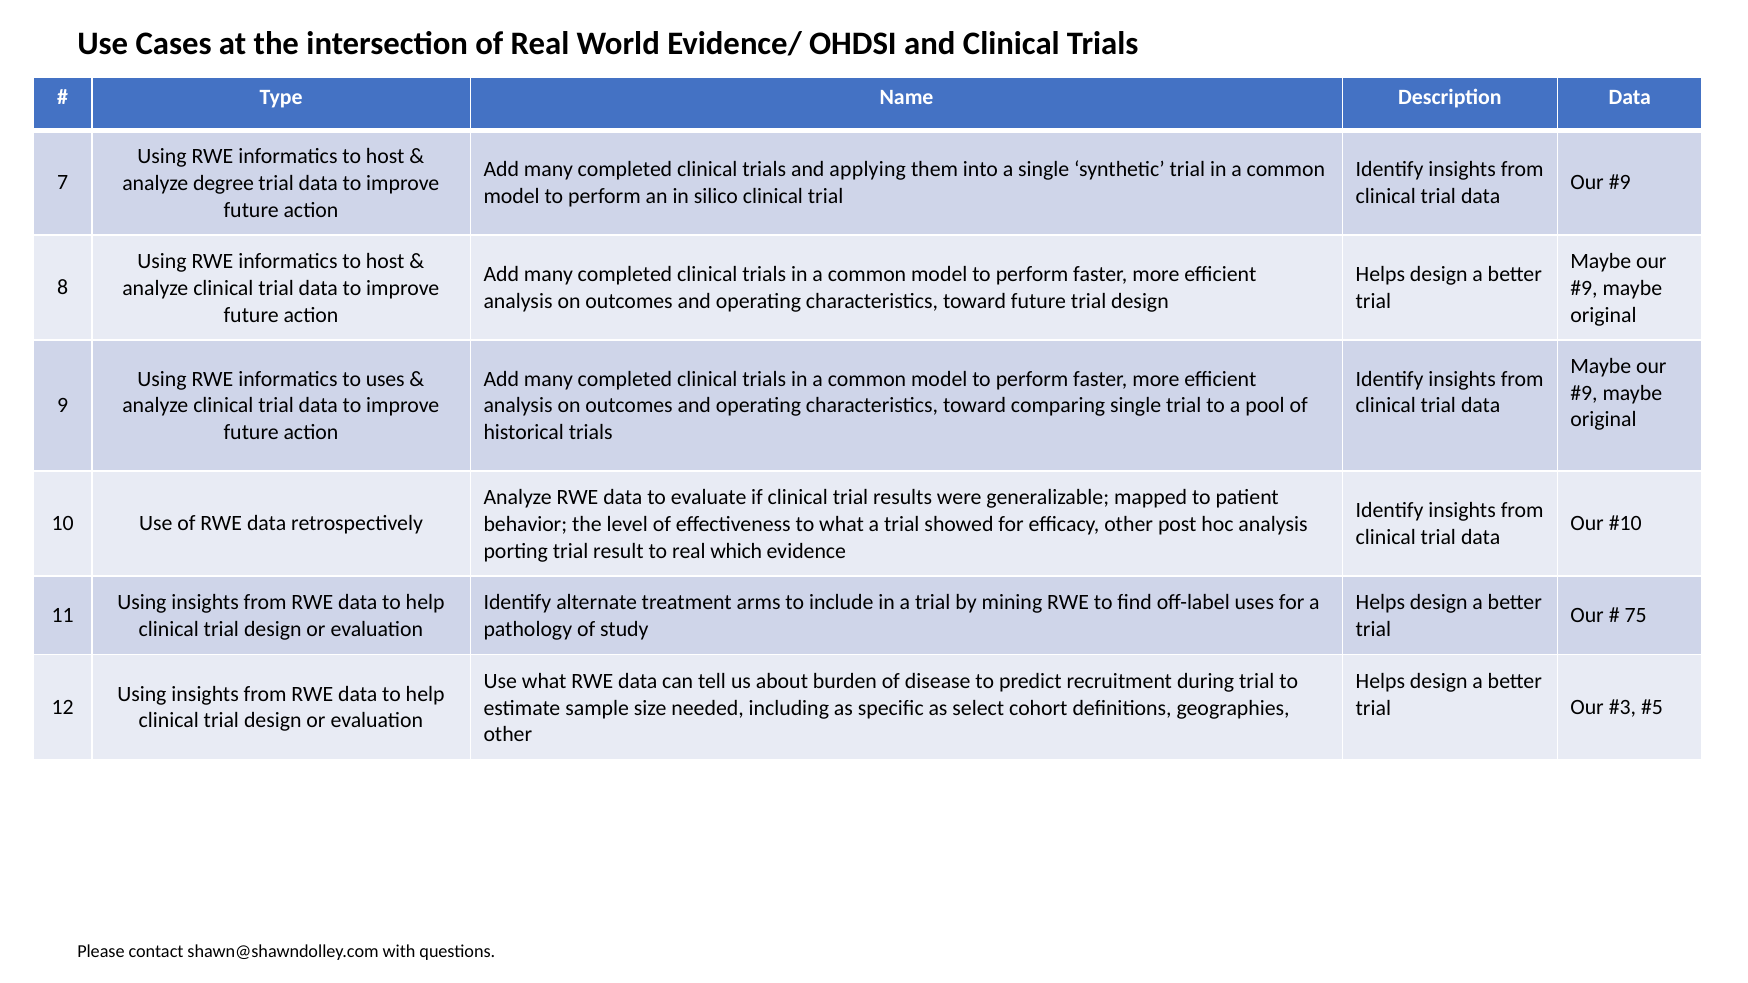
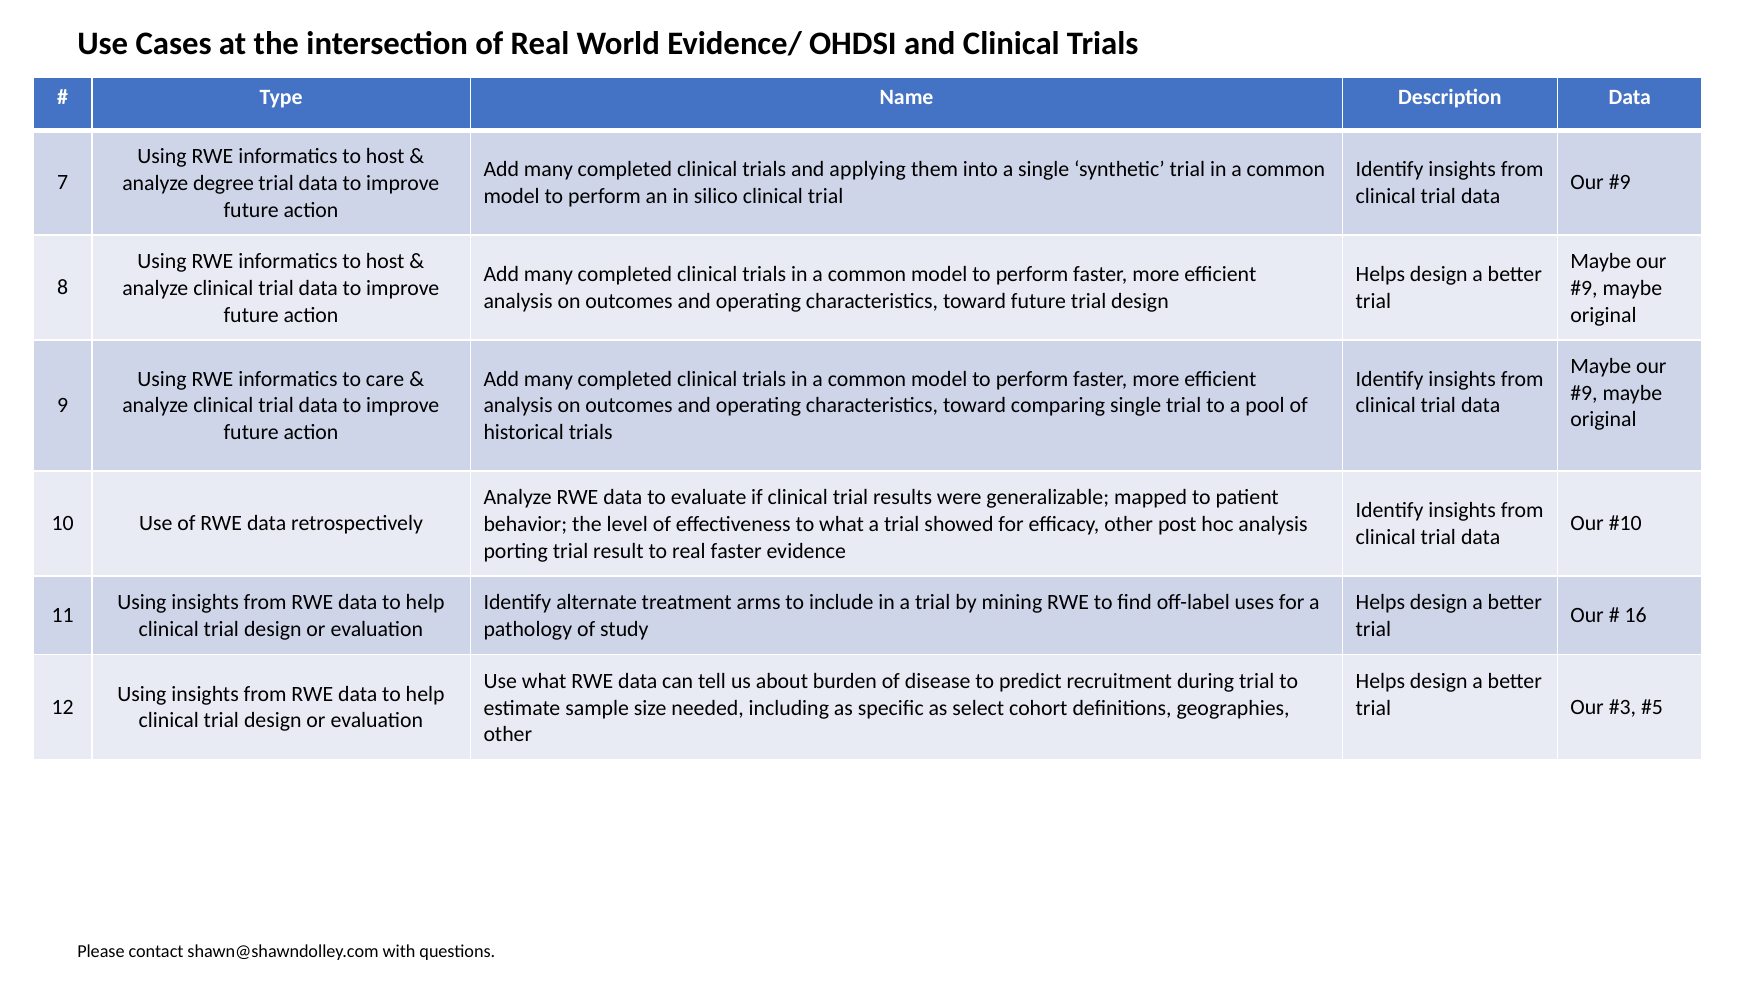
to uses: uses -> care (385, 379)
real which: which -> faster (736, 551)
75: 75 -> 16 (1636, 616)
